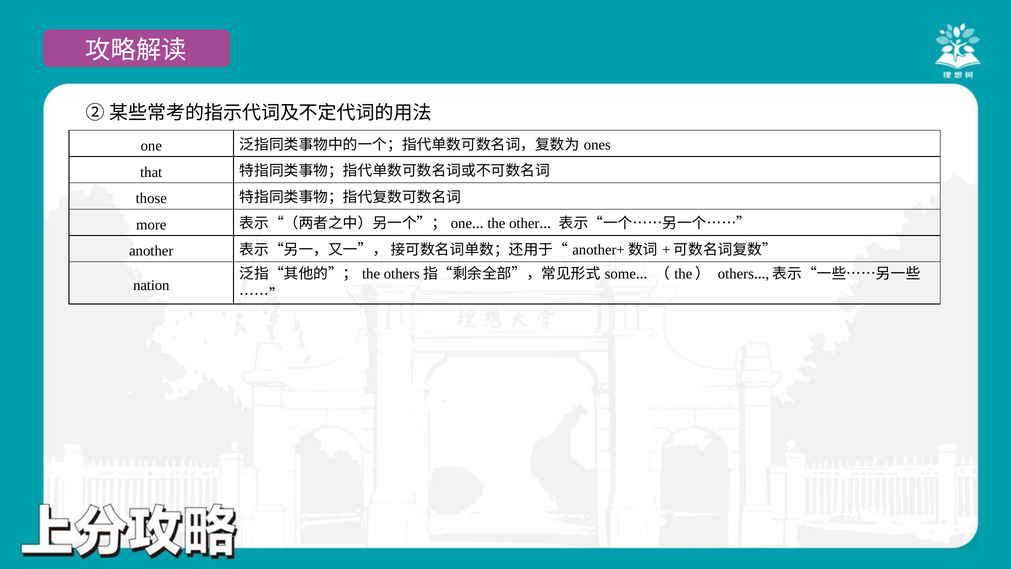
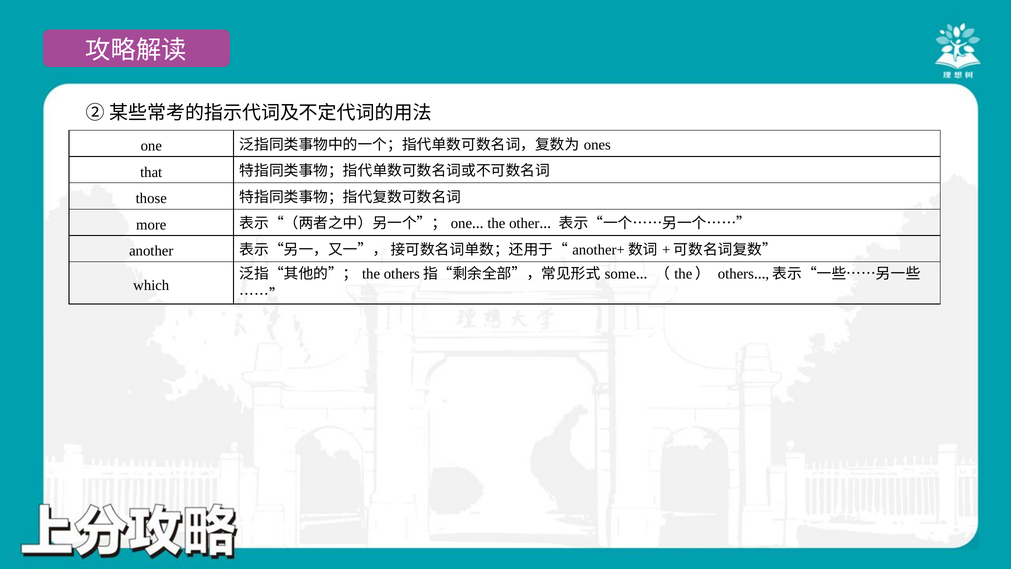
nation: nation -> which (151, 285)
